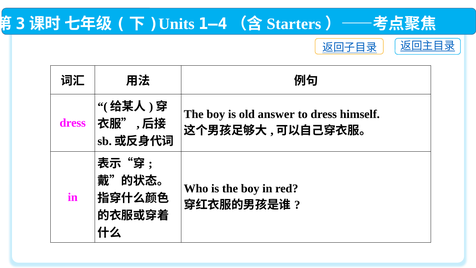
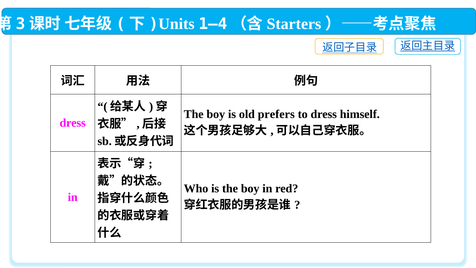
answer: answer -> prefers (276, 114)
